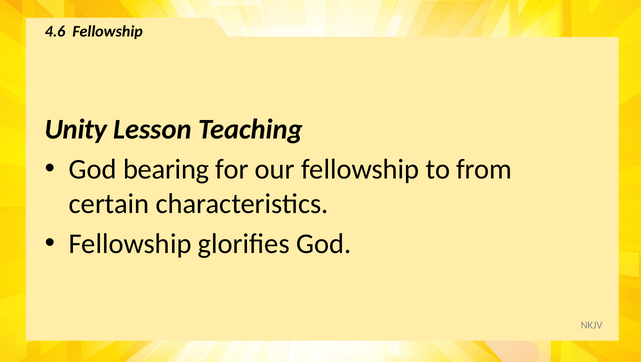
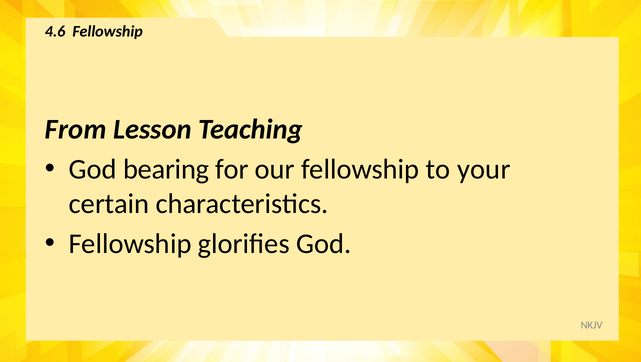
Unity: Unity -> From (76, 129)
from: from -> your (484, 169)
